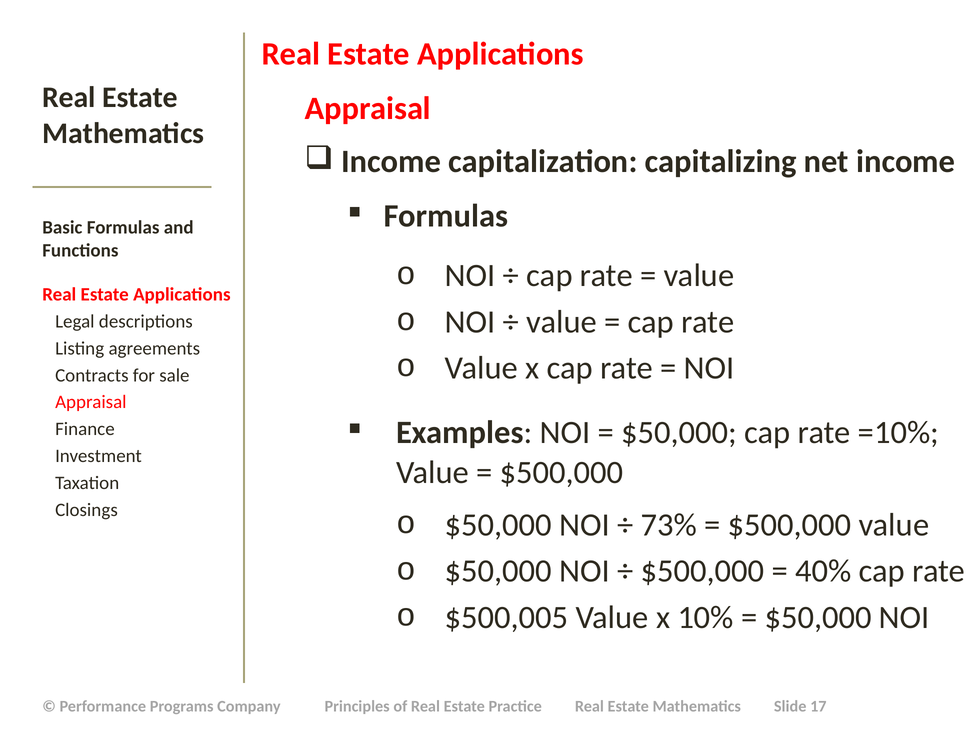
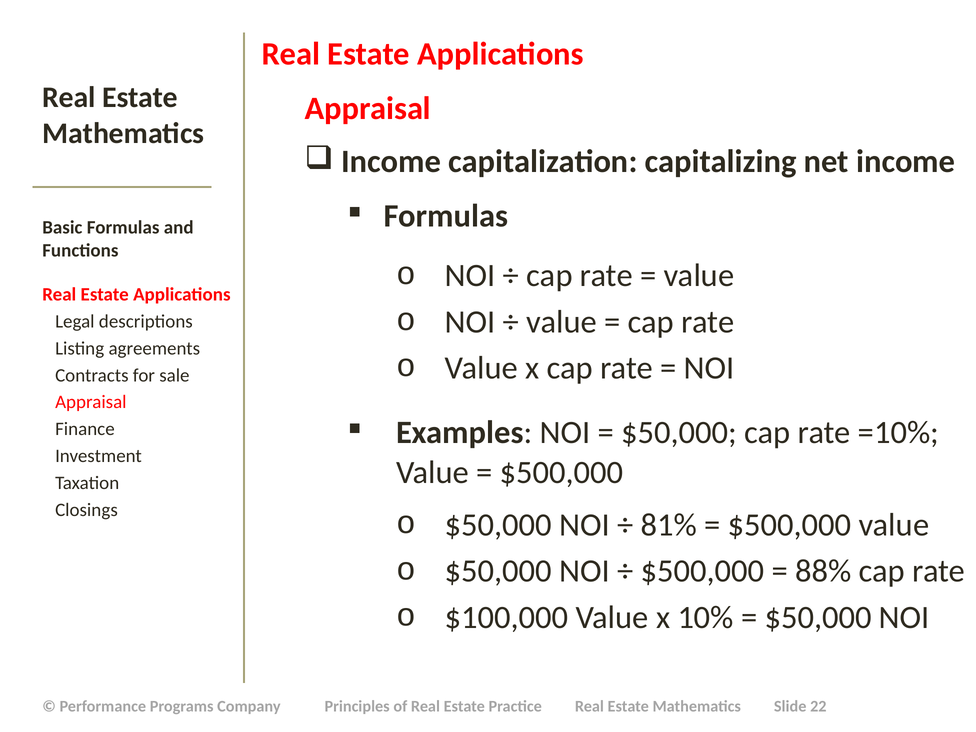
73%: 73% -> 81% (669, 525)
40%: 40% -> 88% (823, 571)
$500,005: $500,005 -> $100,000 (507, 617)
17: 17 -> 22 (818, 706)
